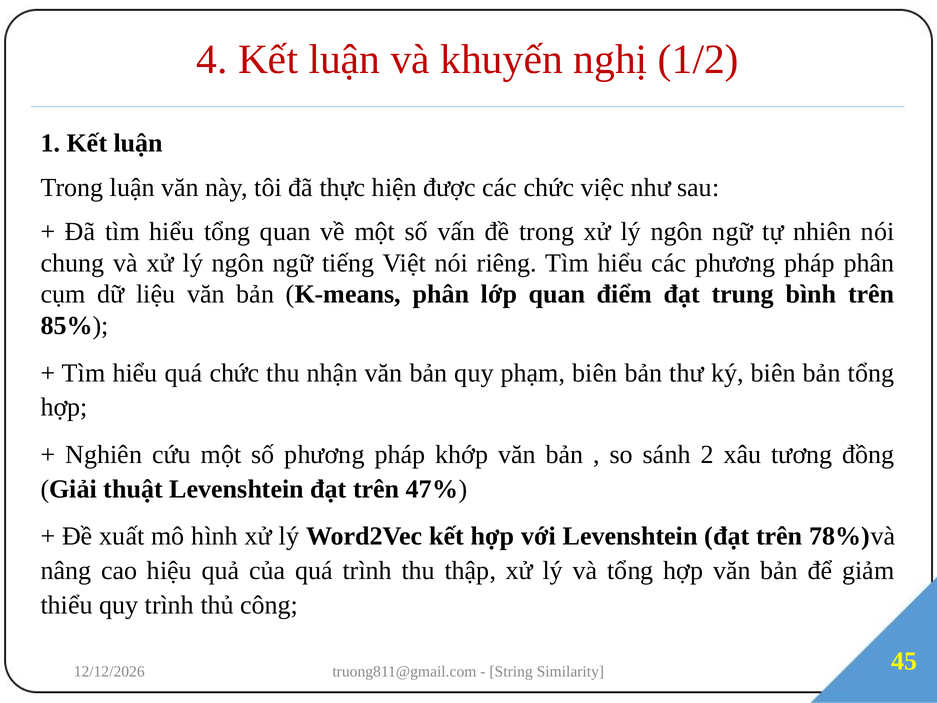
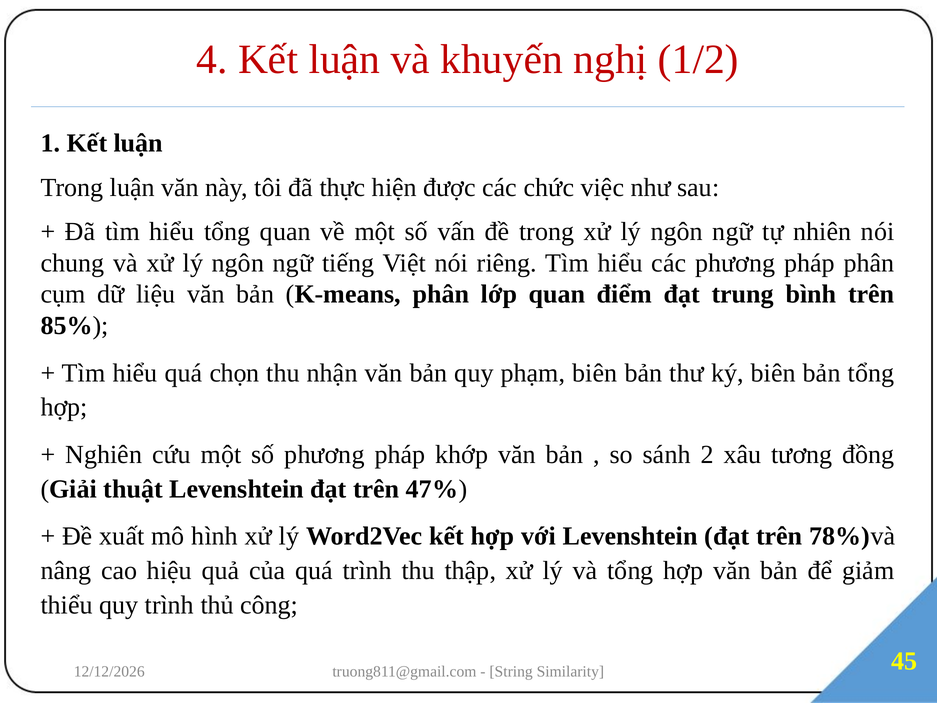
quá chức: chức -> chọn (235, 373)
